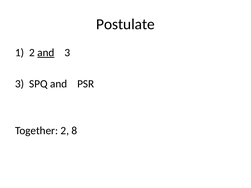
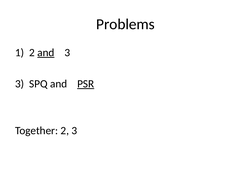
Postulate: Postulate -> Problems (125, 24)
PSR underline: none -> present (86, 84)
2 8: 8 -> 3 (74, 131)
